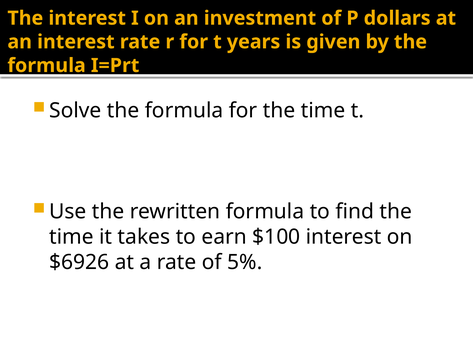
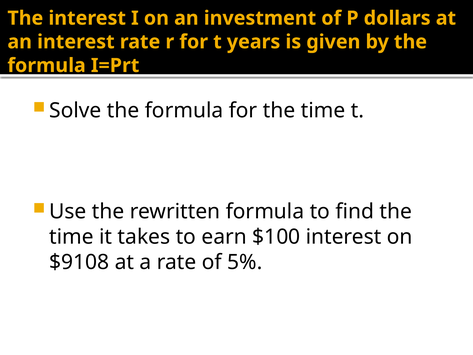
$6926: $6926 -> $9108 (79, 262)
